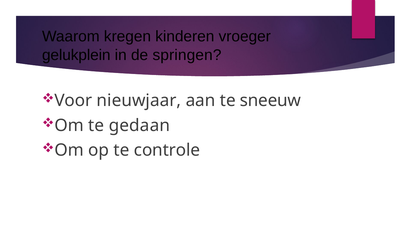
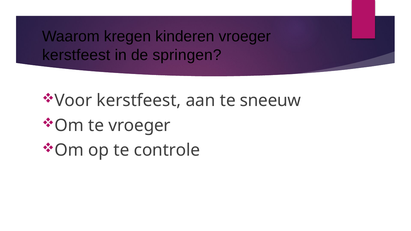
gelukplein: gelukplein -> kerstfeest (76, 55)
Voor nieuwjaar: nieuwjaar -> kerstfeest (139, 101)
te gedaan: gedaan -> vroeger (140, 126)
